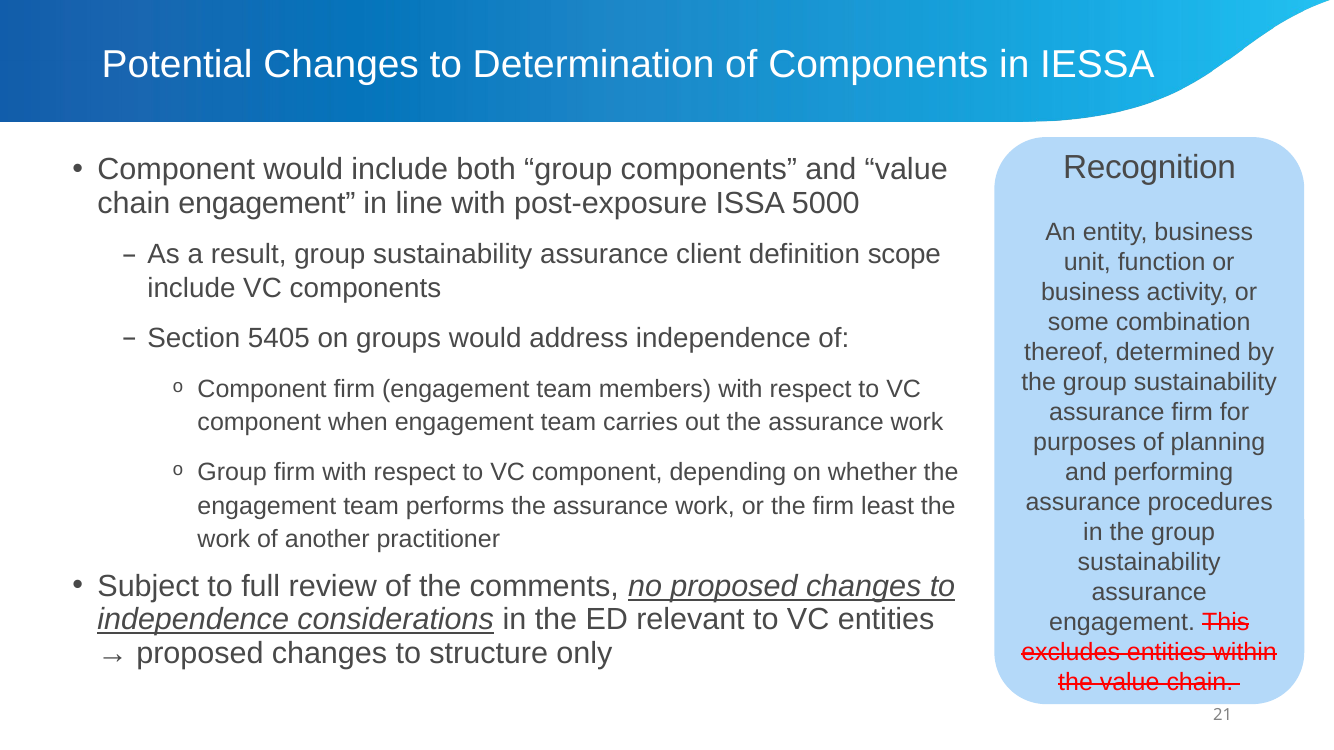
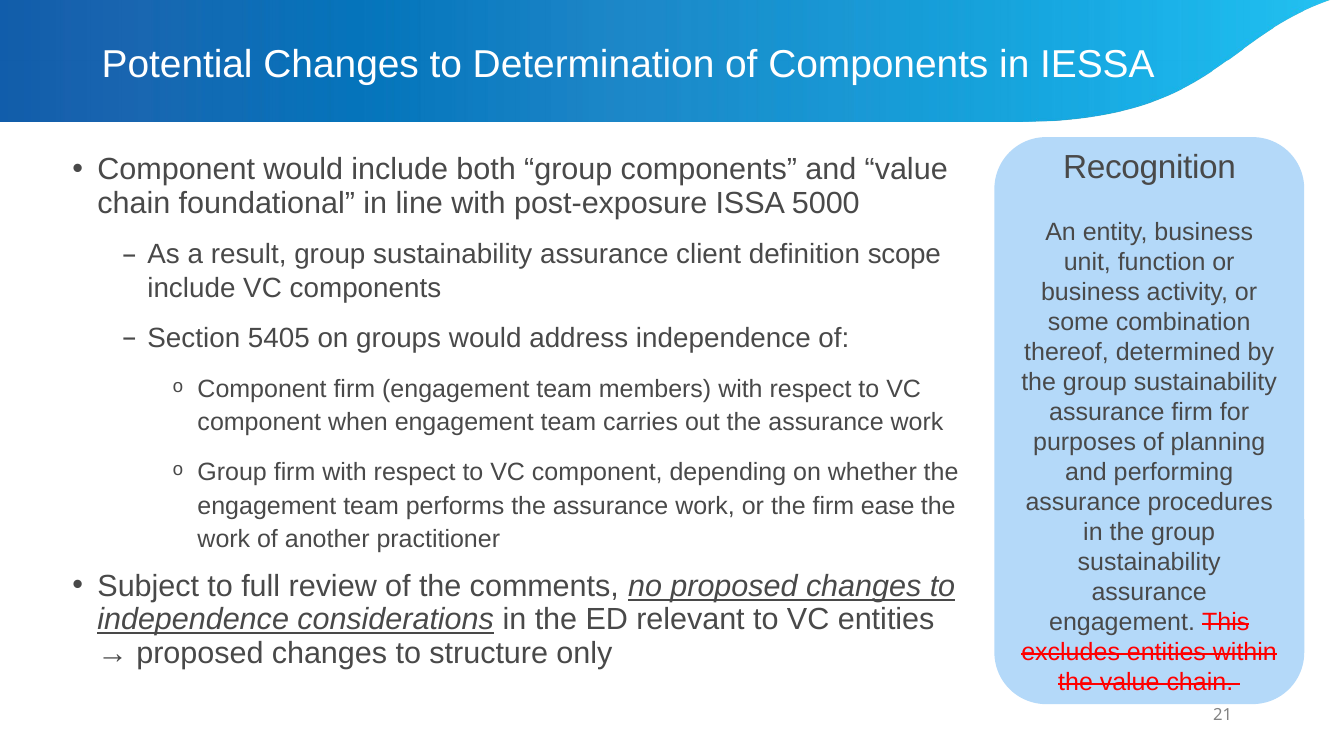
chain engagement: engagement -> foundational (267, 203)
least: least -> ease (888, 506)
